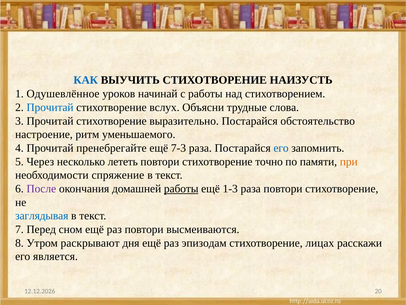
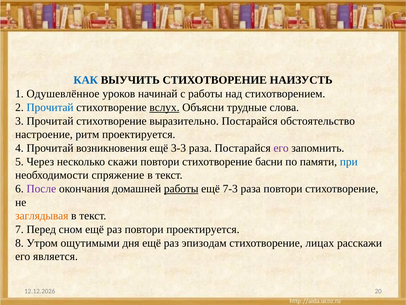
вслух underline: none -> present (164, 107)
ритм уменьшаемого: уменьшаемого -> проектируется (139, 134)
пренебрегайте: пренебрегайте -> возникновения (112, 148)
7-3: 7-3 -> 3-3 (179, 148)
его colour: blue -> purple (281, 148)
лететь: лететь -> скажи (123, 161)
точно: точно -> басни (269, 161)
при colour: orange -> blue (349, 161)
1-3: 1-3 -> 7-3 (230, 188)
заглядывая colour: blue -> orange (42, 216)
повтори высмеиваются: высмеиваются -> проектируется (203, 229)
раскрывают: раскрывают -> ощутимыми (90, 243)
